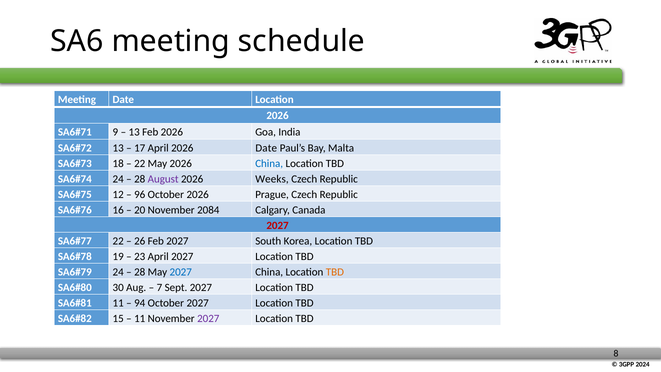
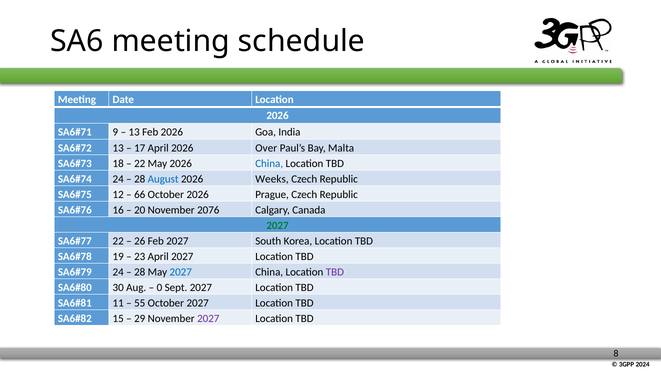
2026 Date: Date -> Over (266, 148)
August colour: purple -> blue (163, 179)
96: 96 -> 66 (140, 195)
2084: 2084 -> 2076 (208, 210)
2027 colour: red -> green (278, 226)
TBD colour: orange -> purple (335, 272)
7: 7 -> 0 (159, 287)
94: 94 -> 55 (140, 303)
11: 11 -> 29 (140, 318)
